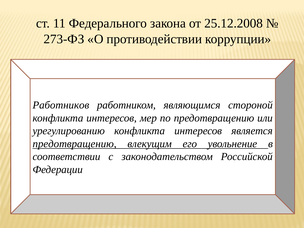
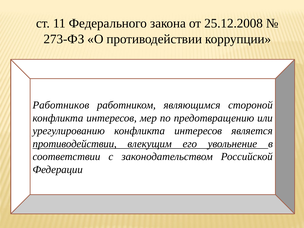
предотвращению: предотвращению -> противодействии (75, 144)
